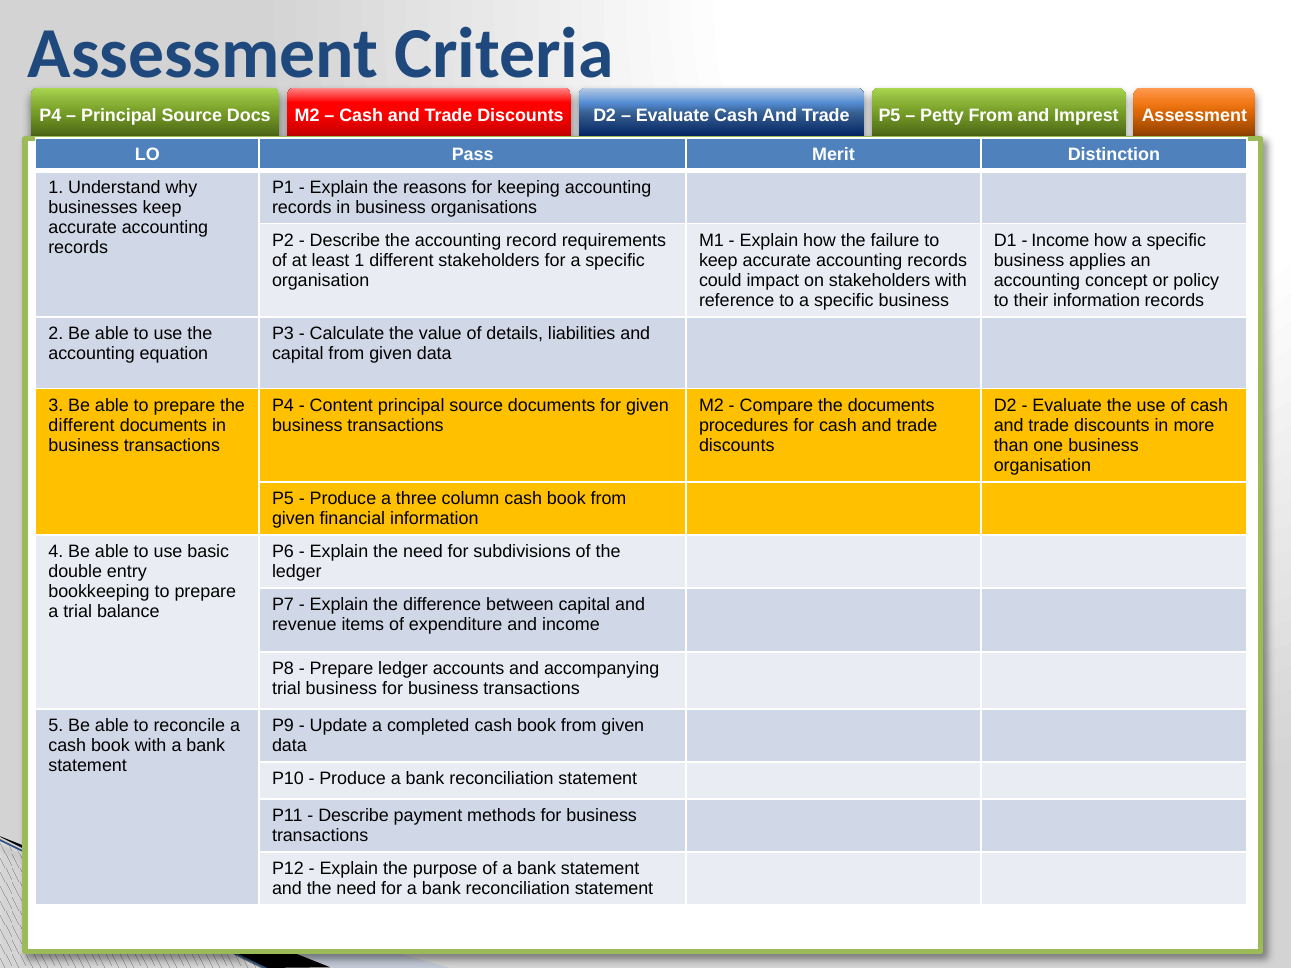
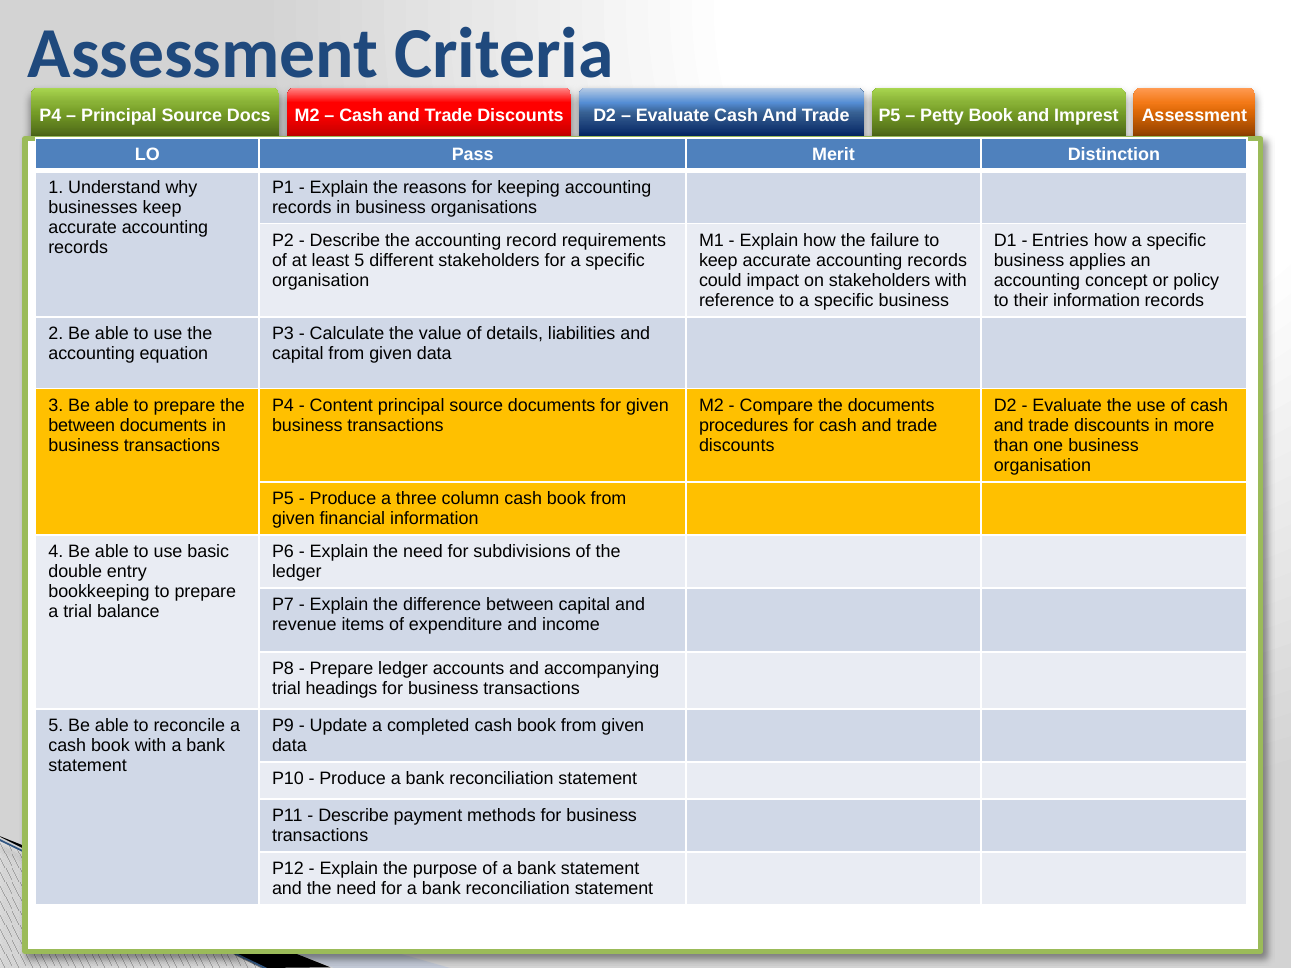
From: From -> Book (991, 115)
Income: Income -> Entries (1060, 240)
least 1: 1 -> 5 (359, 261)
different: different -> between (82, 426)
trial business: business -> headings (342, 689)
